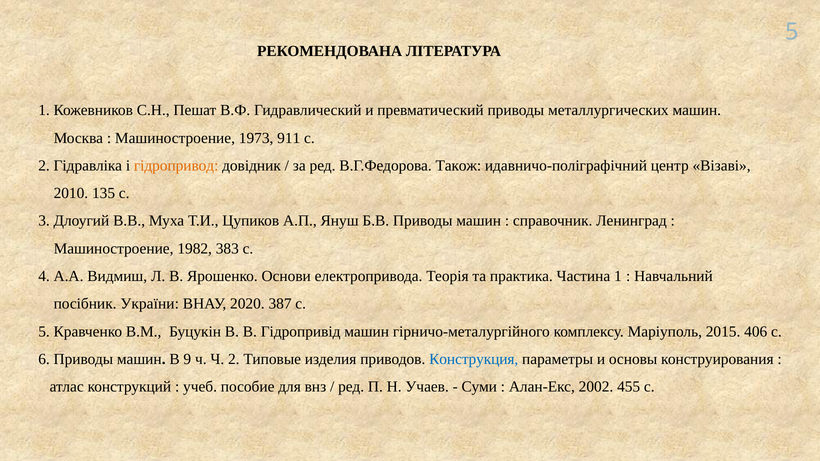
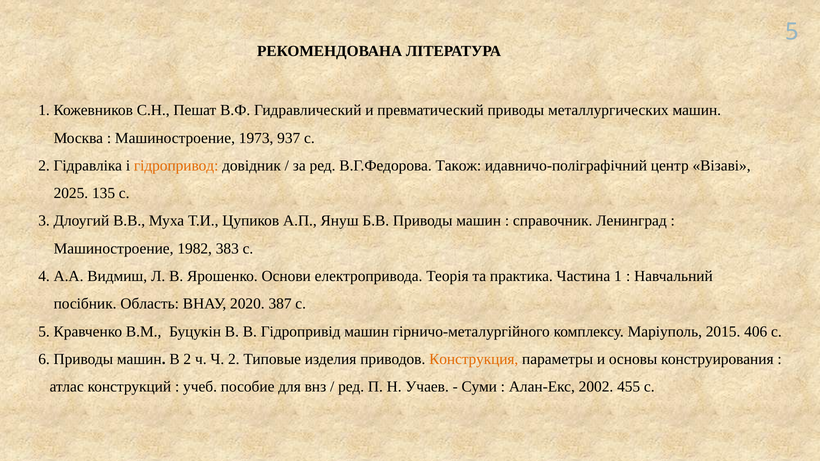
911: 911 -> 937 (289, 138)
2010: 2010 -> 2025 (71, 193)
України: України -> Область (150, 304)
В 9: 9 -> 2 (187, 359)
Конструкция colour: blue -> orange (474, 359)
